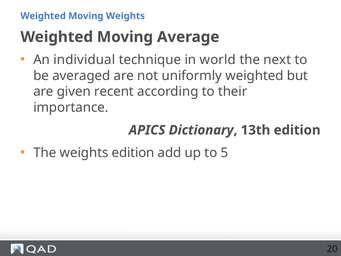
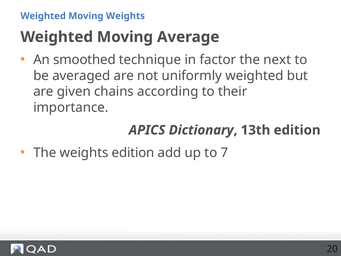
individual: individual -> smoothed (84, 60)
world: world -> factor (218, 60)
recent: recent -> chains (114, 92)
5: 5 -> 7 (224, 153)
